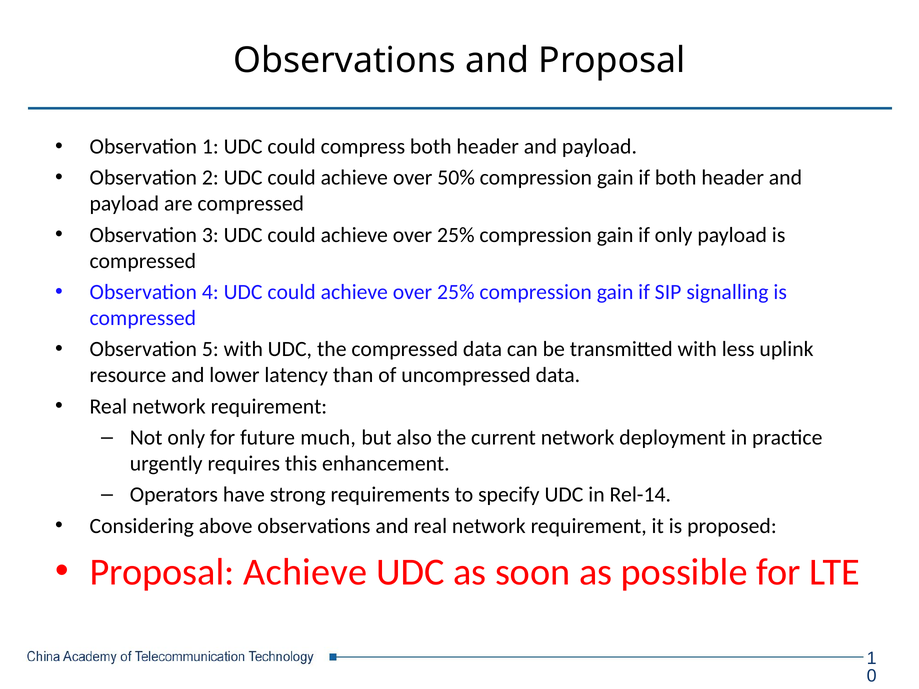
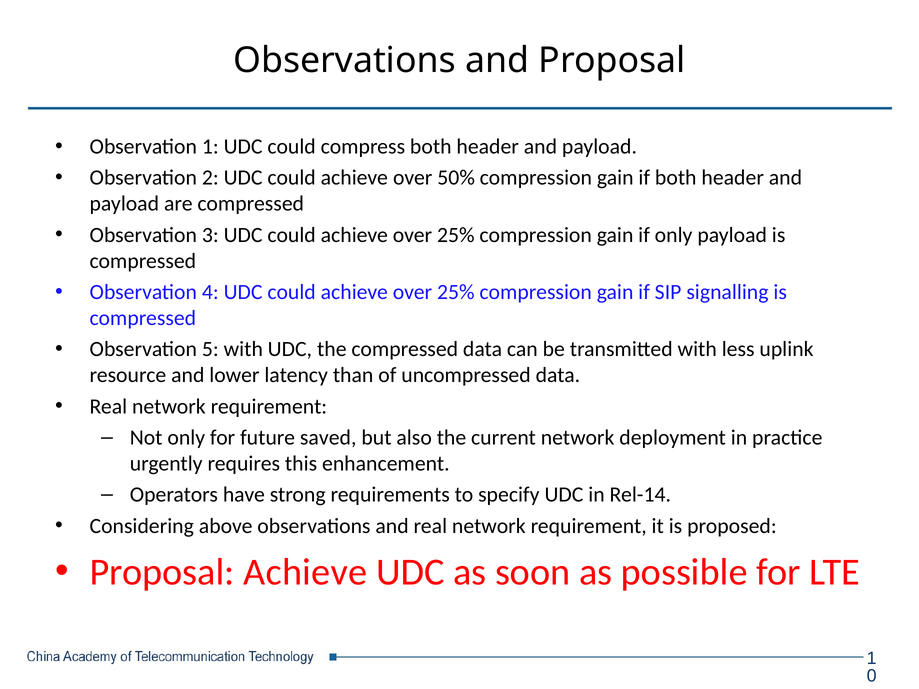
much: much -> saved (328, 438)
